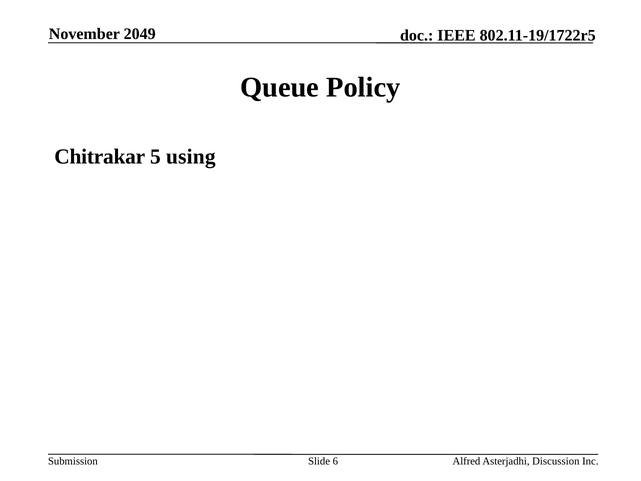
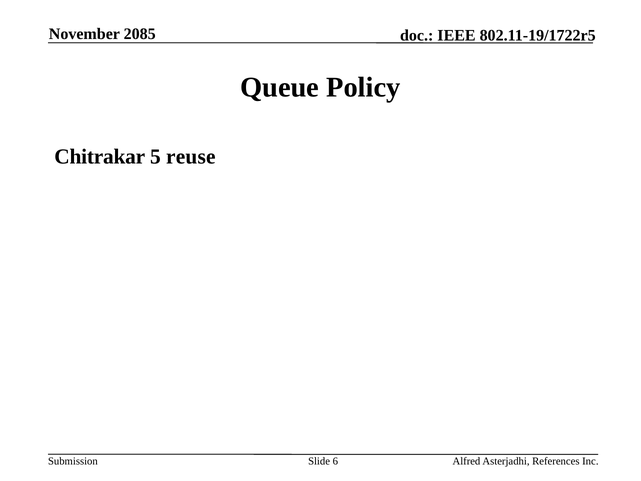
2049: 2049 -> 2085 (140, 34)
using: using -> reuse (191, 156)
Discussion: Discussion -> References (556, 461)
